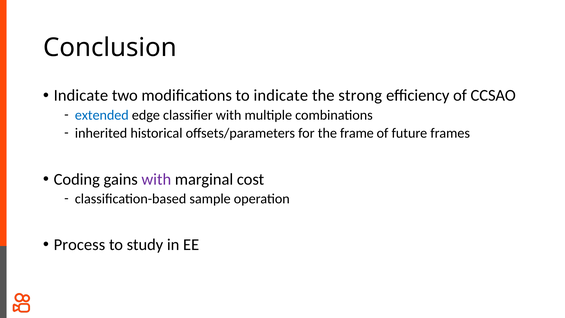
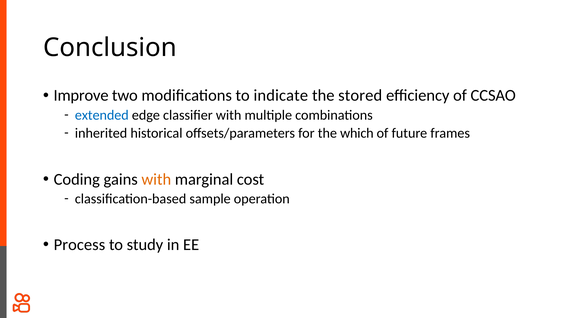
Indicate: Indicate -> Improve (81, 95)
strong: strong -> stored (360, 95)
frame: frame -> which (357, 133)
with colour: purple -> orange (156, 179)
